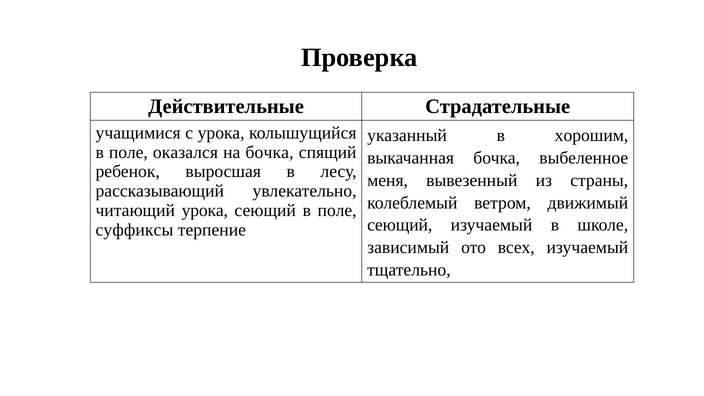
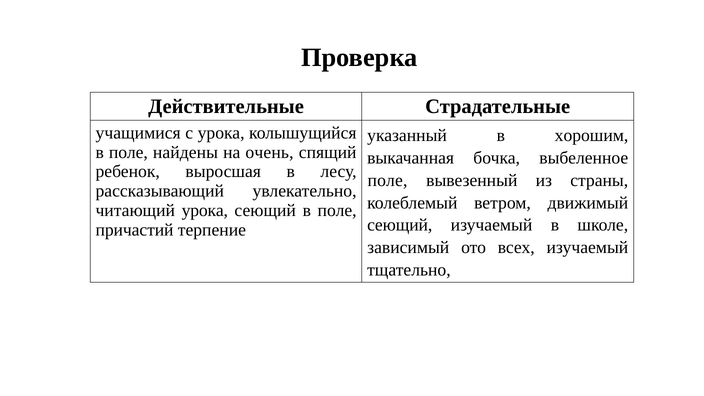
оказался: оказался -> найдены (186, 152)
на бочка: бочка -> очень (270, 152)
меня: меня -> поле (387, 180)
суффиксы: суффиксы -> причастий (135, 230)
